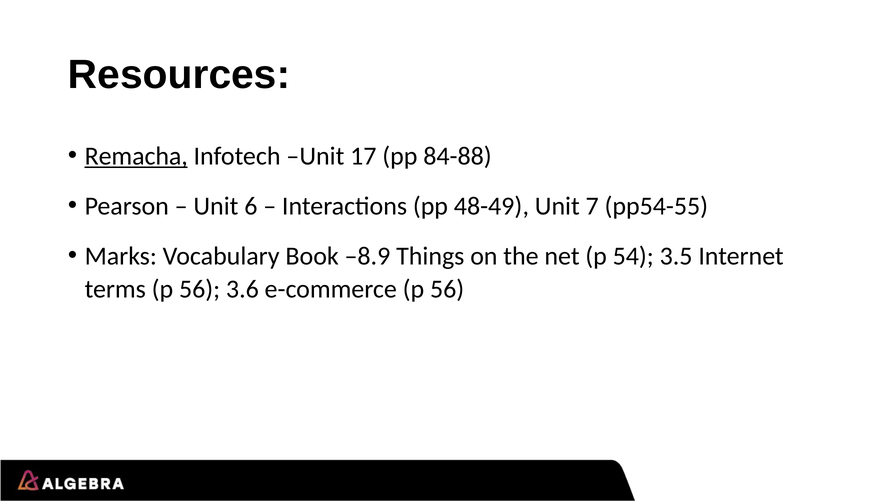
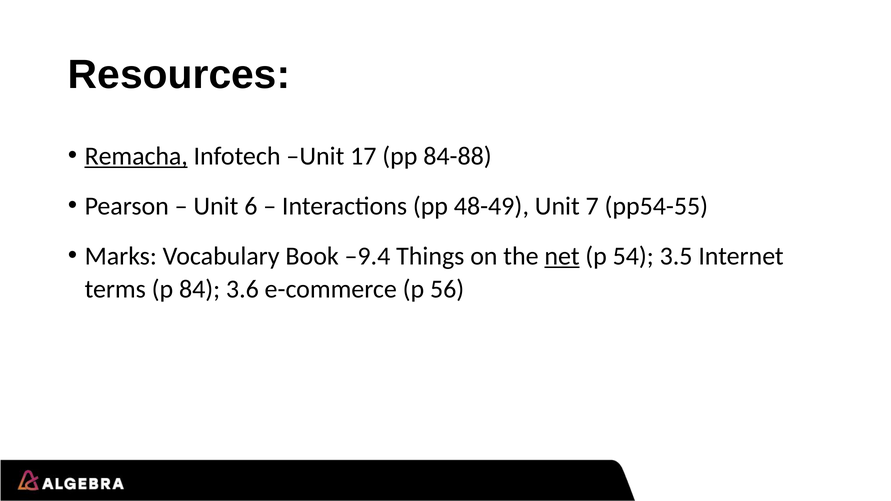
–8.9: –8.9 -> –9.4 (367, 256)
net underline: none -> present (562, 256)
terms p 56: 56 -> 84 (200, 290)
